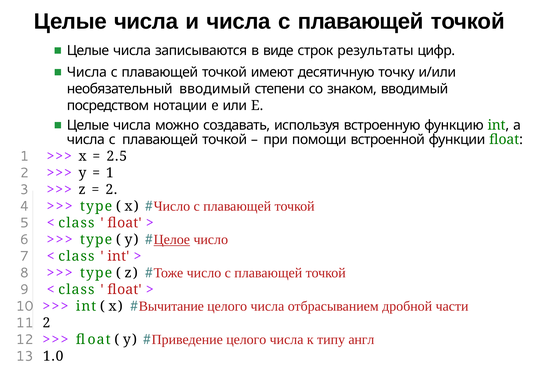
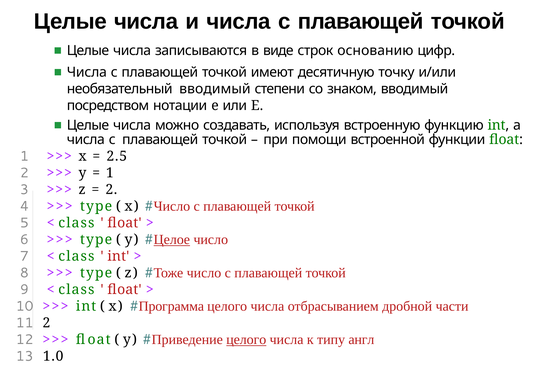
результаты: результаты -> основанию (375, 51)
Вычитание: Вычитание -> Программа (171, 307)
целого underline: none -> present (246, 340)
